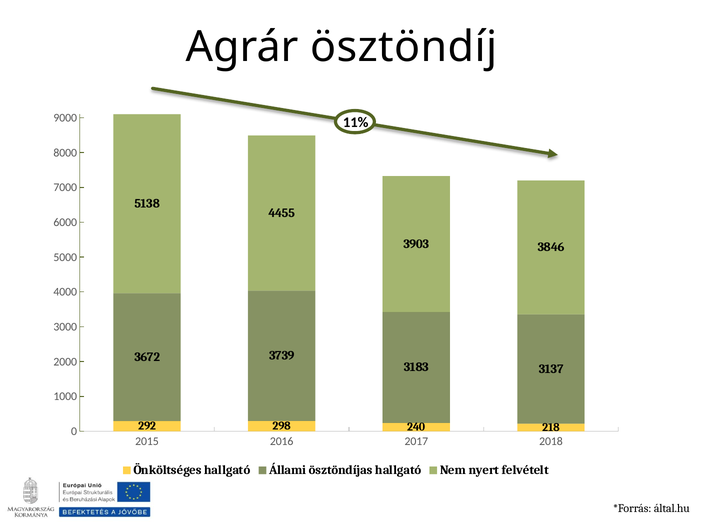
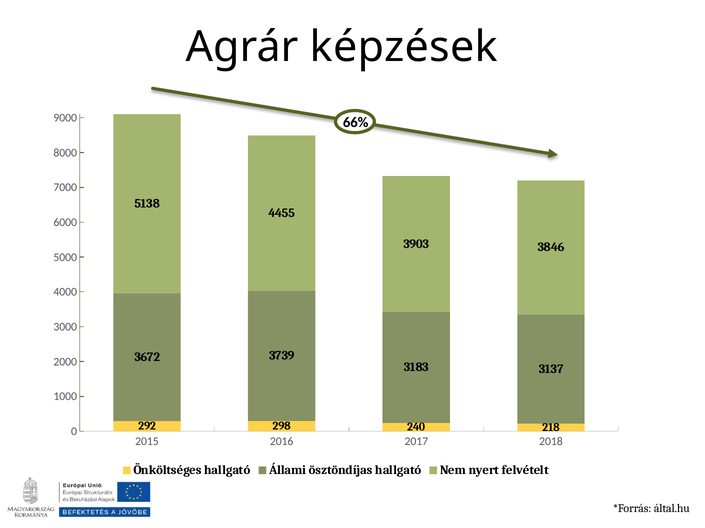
ösztöndíj: ösztöndíj -> képzések (404, 47)
11%: 11% -> 66% (356, 123)
